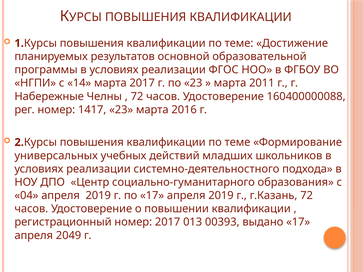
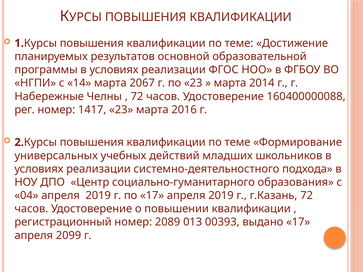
марта 2017: 2017 -> 2067 (142, 83)
2011: 2011 -> 2014 (262, 83)
номер 2017: 2017 -> 2089 (168, 222)
2049: 2049 -> 2099 (69, 236)
